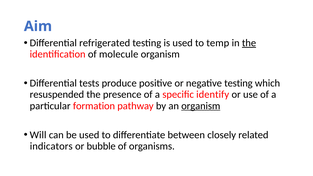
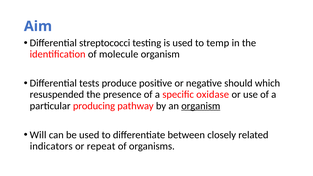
refrigerated: refrigerated -> streptococci (105, 43)
the underline: present -> none (249, 43)
negative testing: testing -> should (238, 83)
identify: identify -> oxidase (213, 95)
formation: formation -> producing (94, 106)
bubble: bubble -> repeat (101, 146)
